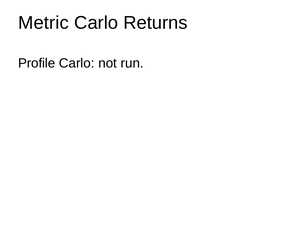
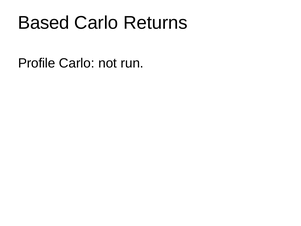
Metric: Metric -> Based (44, 23)
